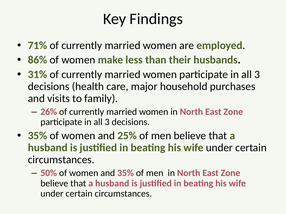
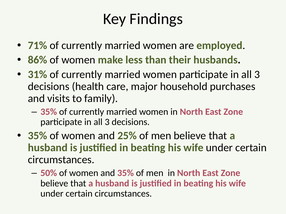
26%: 26% -> 35% (49, 112)
